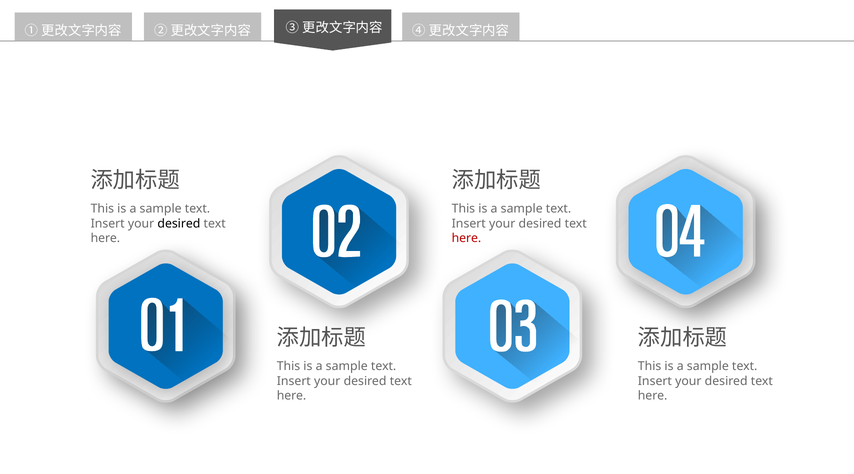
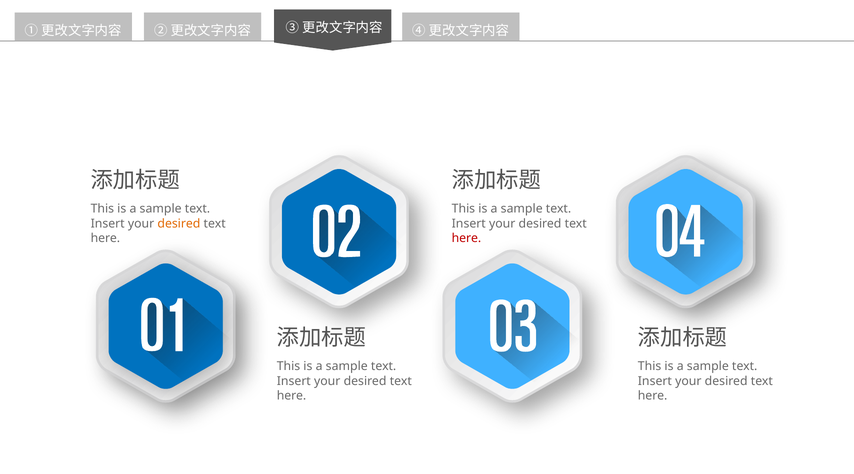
desired colour: black -> orange (179, 224)
